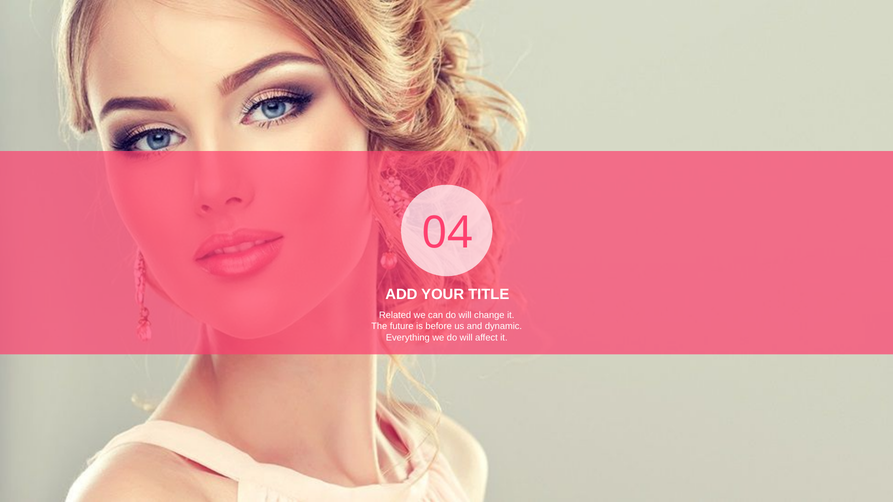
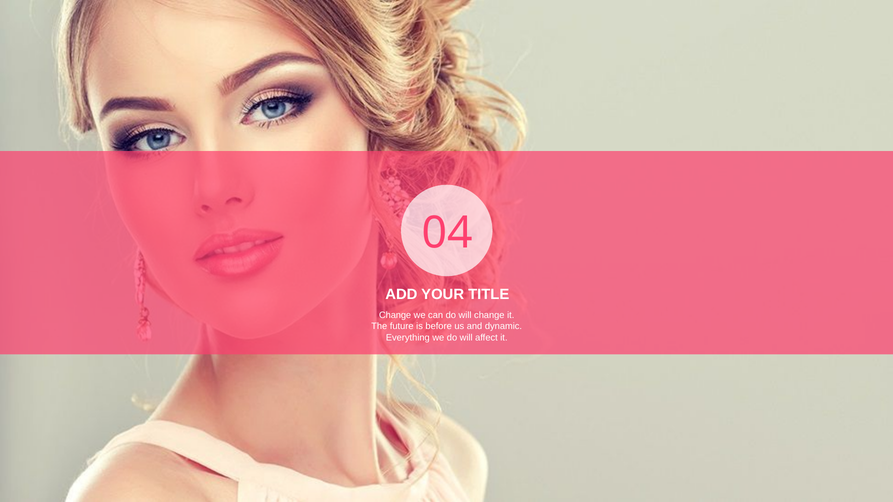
Related: Related -> Change (395, 315)
